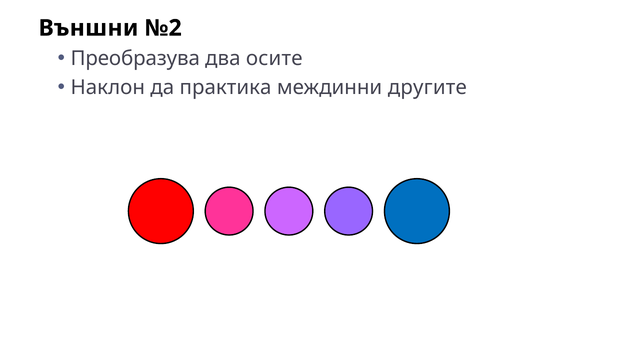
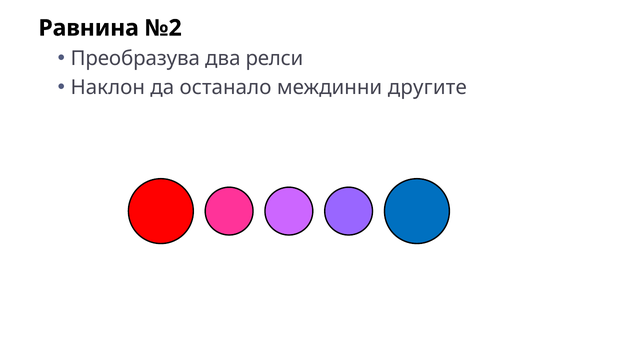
Външни: Външни -> Равнина (89, 28)
осите: осите -> релси (274, 58)
практика: практика -> останало (226, 88)
